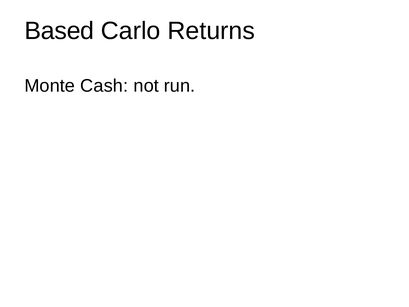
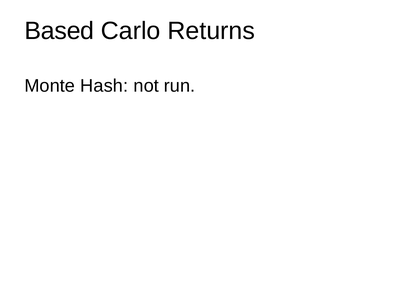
Cash: Cash -> Hash (104, 86)
